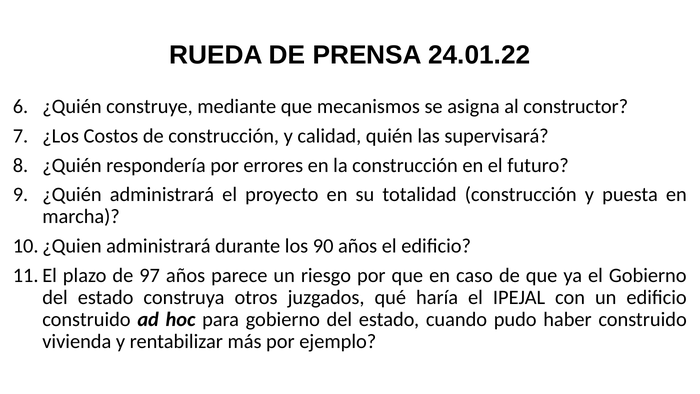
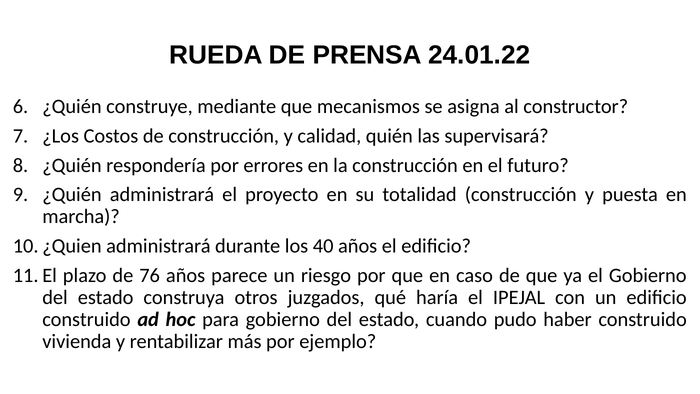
90: 90 -> 40 (323, 246)
97: 97 -> 76 (150, 275)
